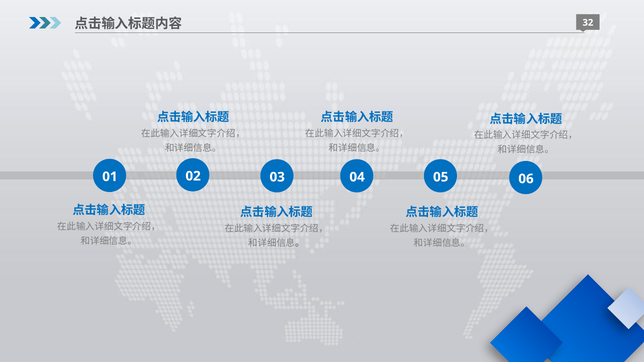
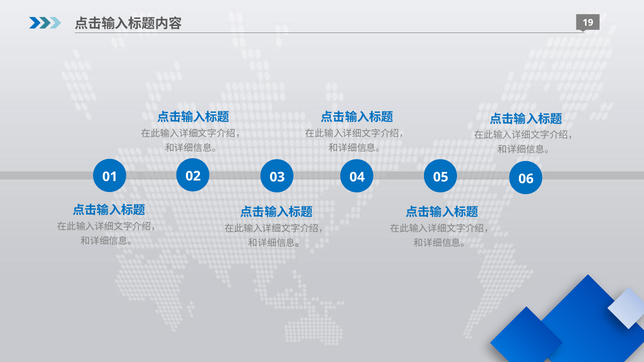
32: 32 -> 19 (588, 23)
